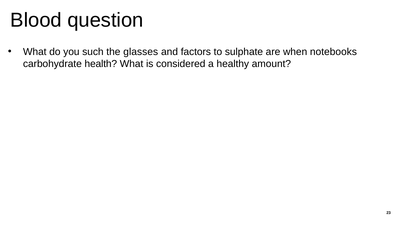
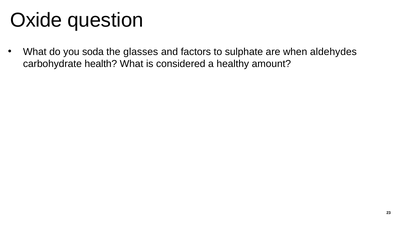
Blood: Blood -> Oxide (36, 20)
such: such -> soda (93, 52)
notebooks: notebooks -> aldehydes (333, 52)
